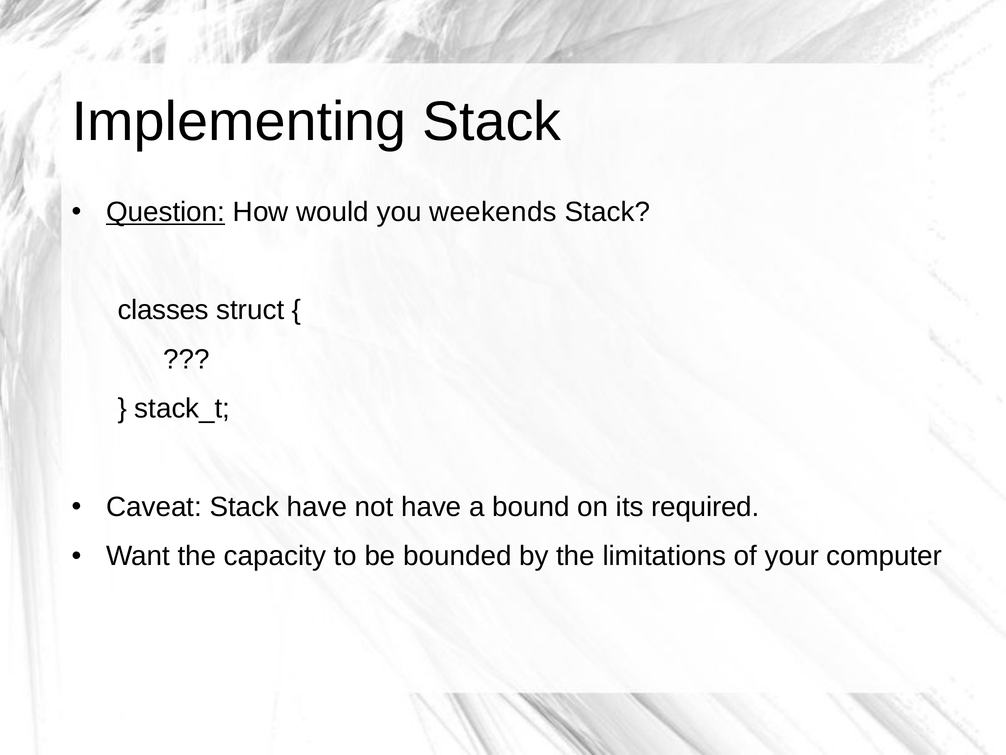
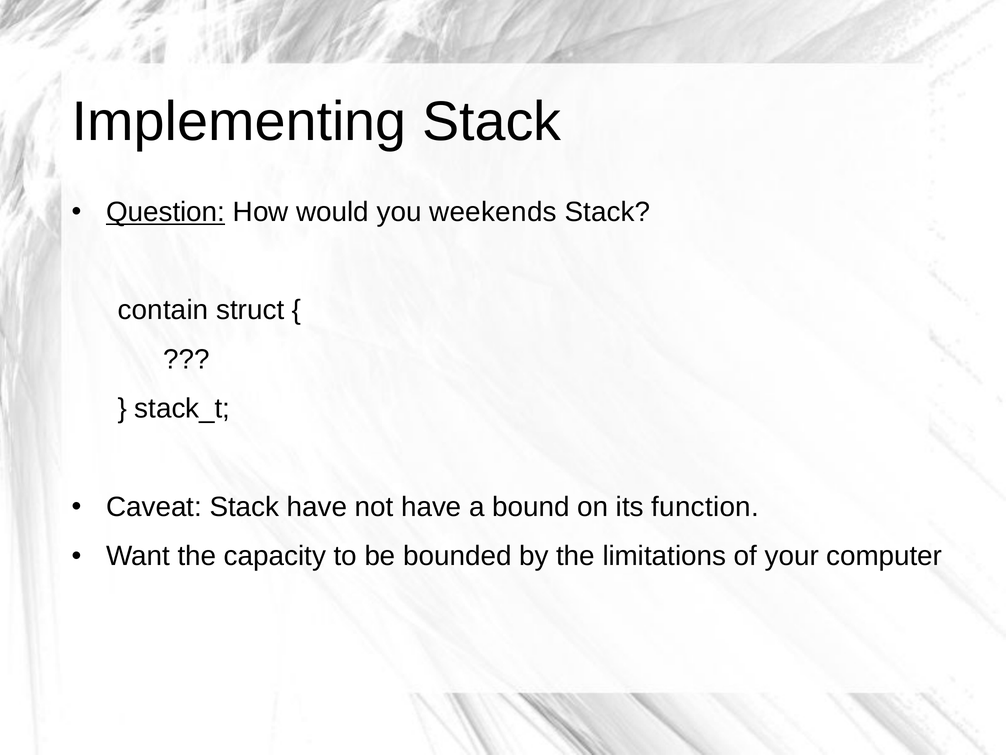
classes: classes -> contain (163, 310)
required: required -> function (705, 507)
